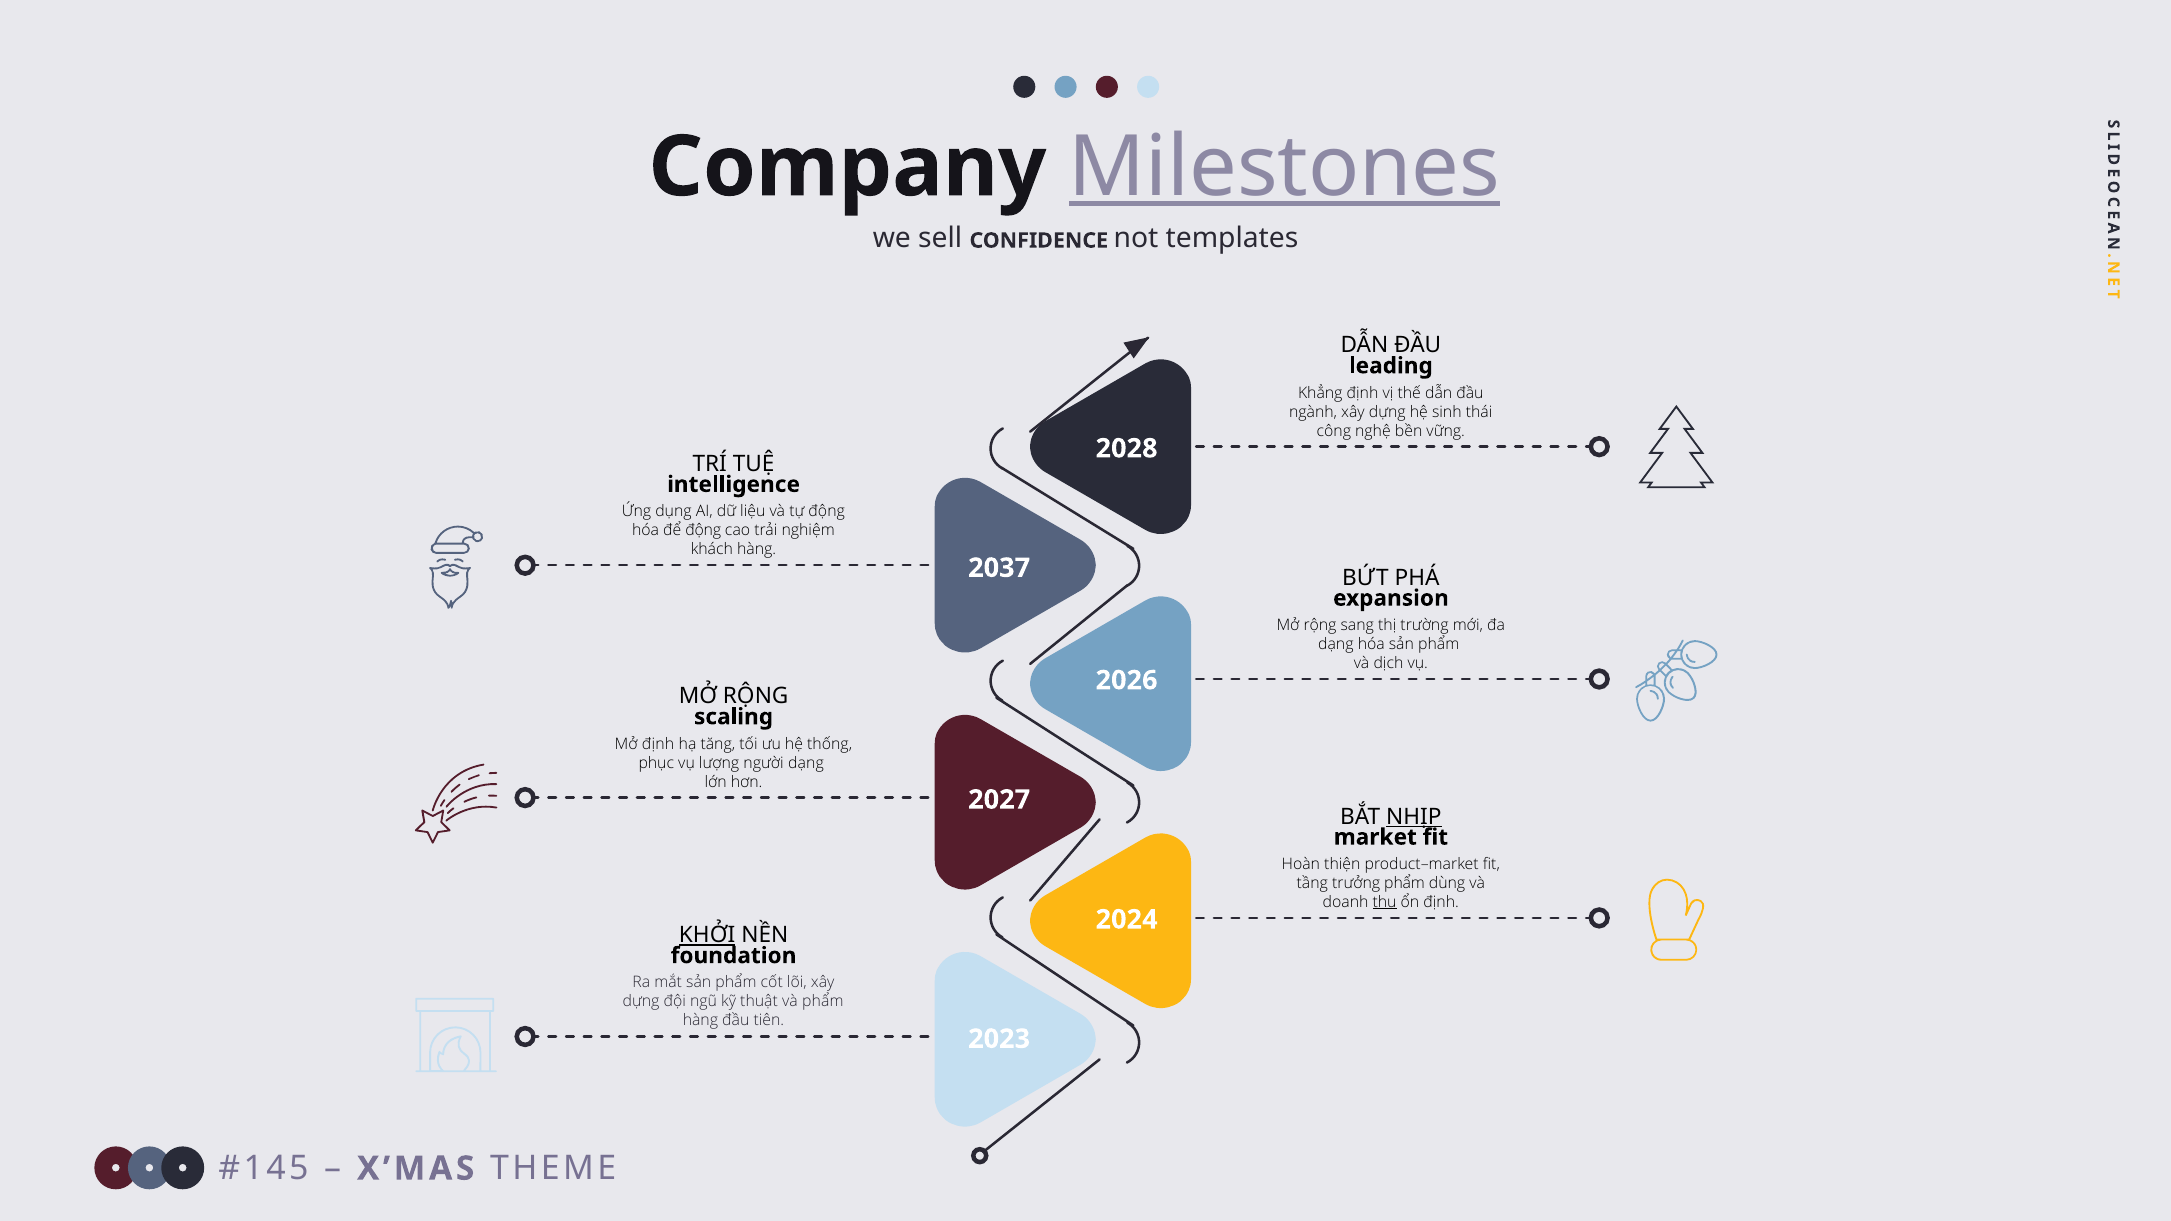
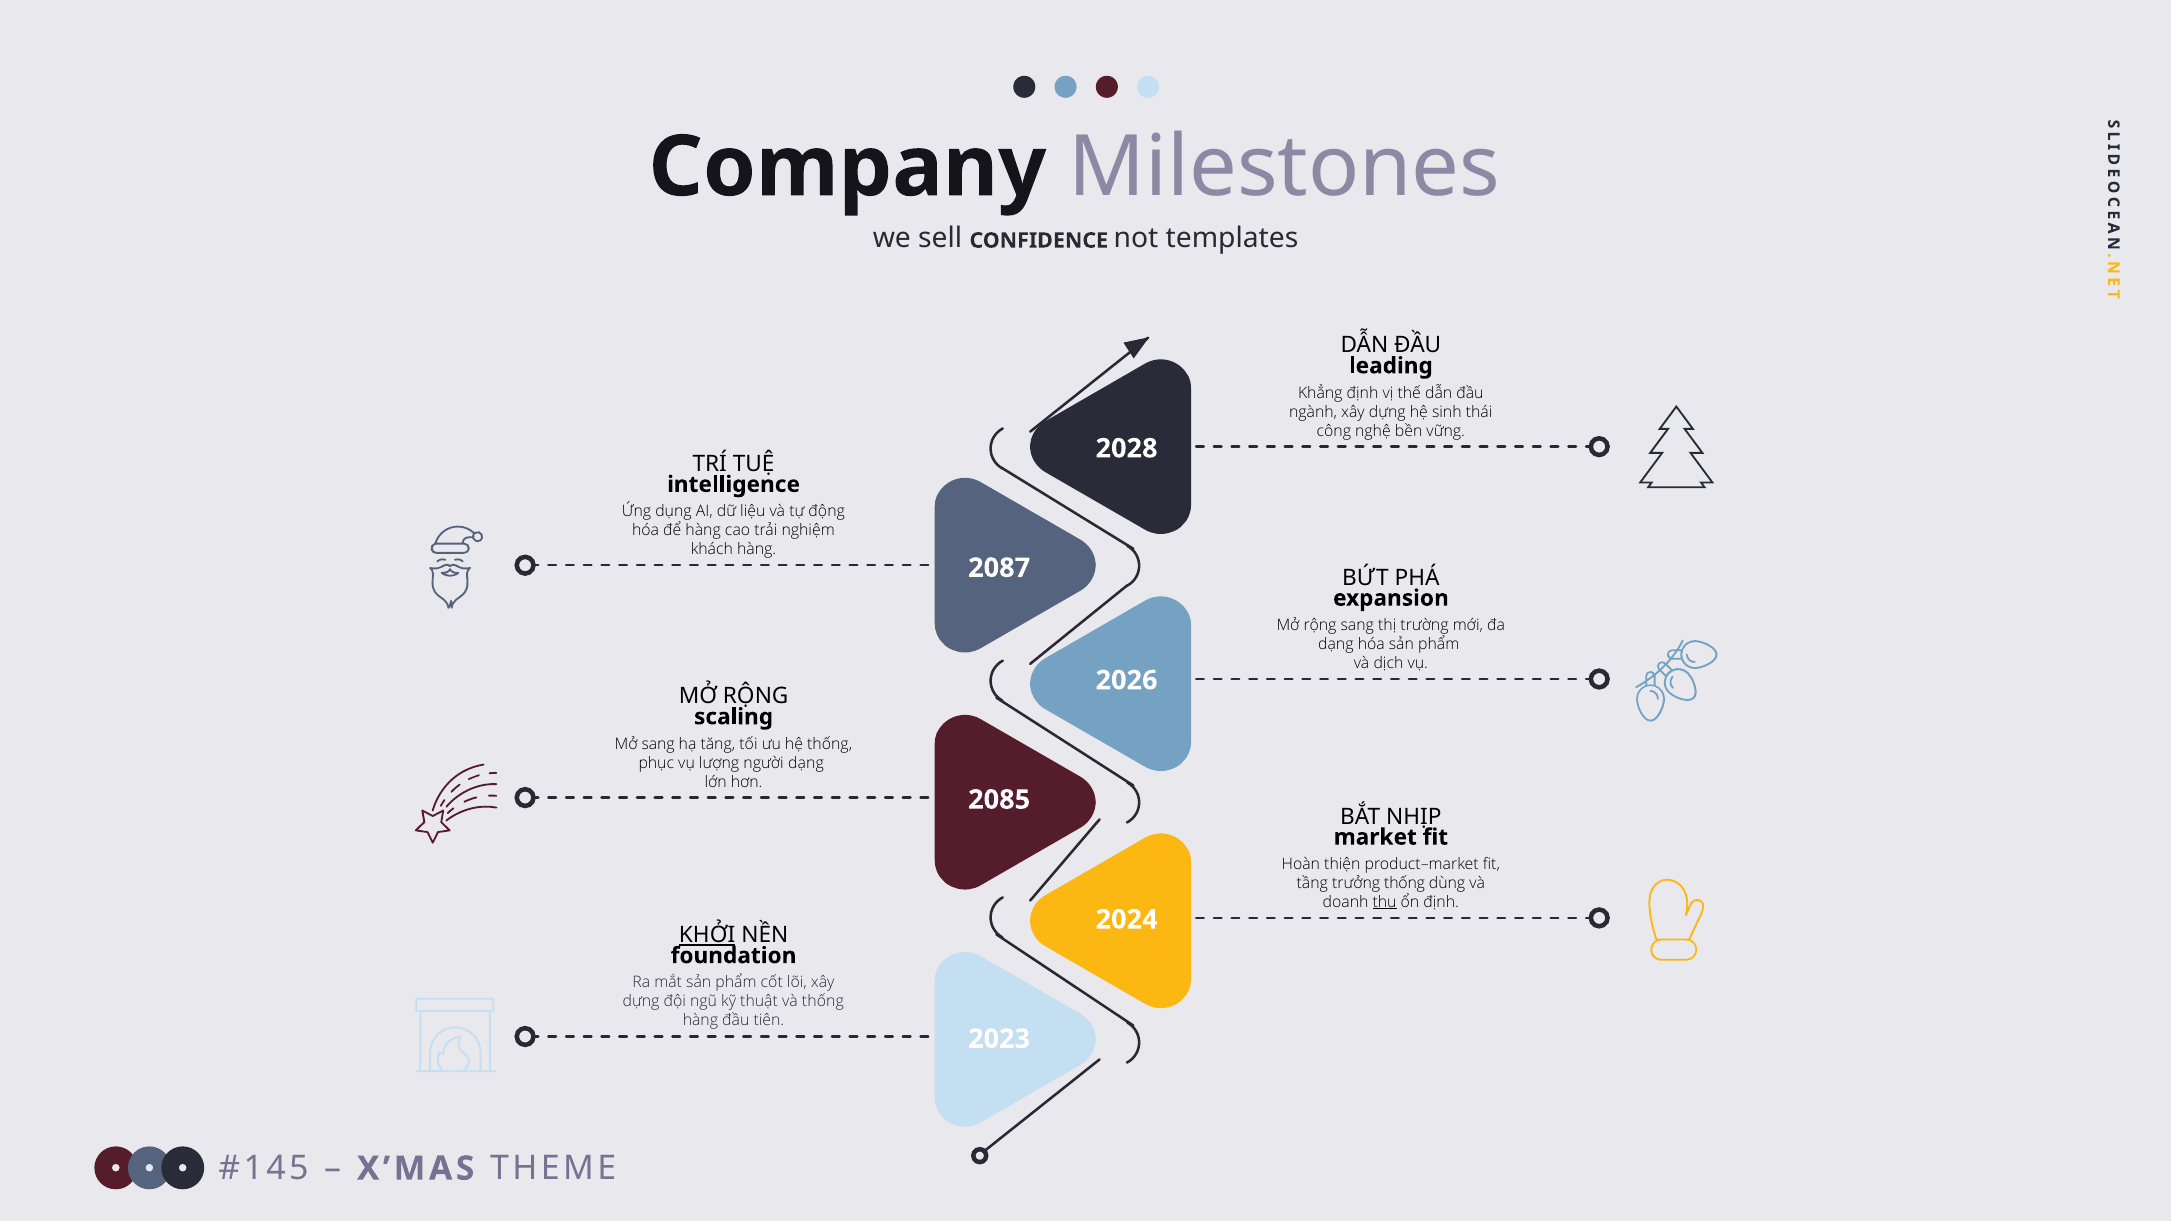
Milestones underline: present -> none (1284, 167)
để động: động -> hàng (703, 531)
2037: 2037 -> 2087 (999, 568)
Mở định: định -> sang (658, 744)
2027: 2027 -> 2085 (999, 800)
NHỊP underline: present -> none (1414, 817)
trưởng phẩm: phẩm -> thống (1405, 883)
và phẩm: phẩm -> thống (823, 1002)
